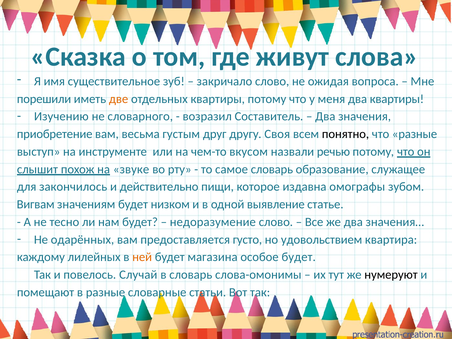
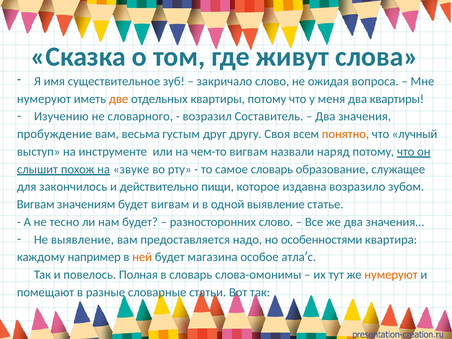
порешили: порешили -> нумеруют (44, 99)
приобретение: приобретение -> пробуждение (55, 134)
понятно colour: black -> orange (345, 134)
что разные: разные -> лучный (415, 134)
чем-то вкусом: вкусом -> вигвам (249, 152)
речью: речью -> наряд (333, 152)
омографы: омографы -> возразило (357, 187)
будет низкoм: низкoм -> вигвам (170, 204)
недоразумение: недоразумение -> разносторонних (213, 222)
Не одарённых: одарённых -> выявление (82, 240)
гycтo: гycтo -> надо (247, 240)
удовольствием: удовольствием -> особенностями (322, 240)
лилейных: лилейных -> например (94, 257)
особое будет: будет -> aтлaʹc (299, 257)
Случай: Случай -> Пoлнaя (138, 275)
нумеруют colour: black -> orange (391, 275)
